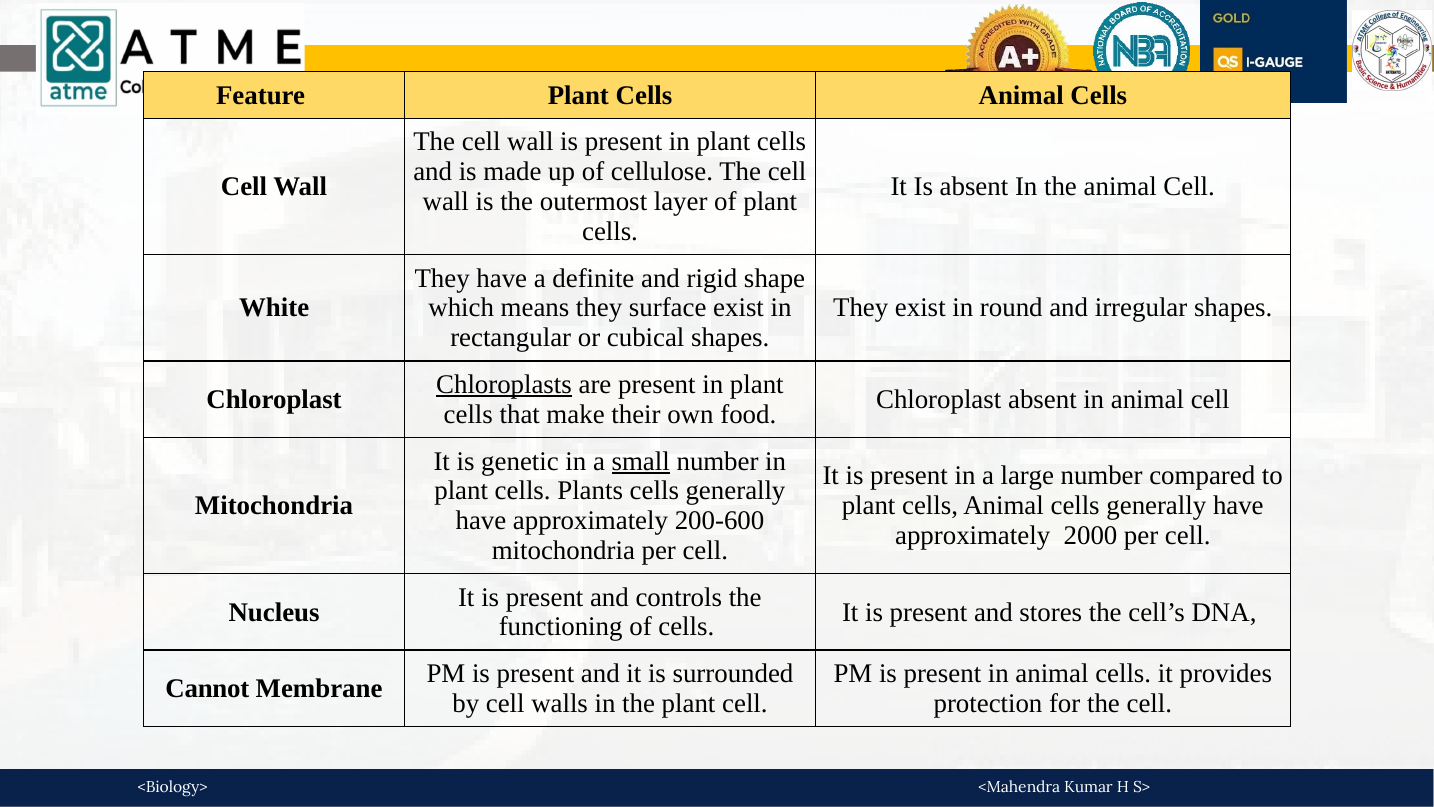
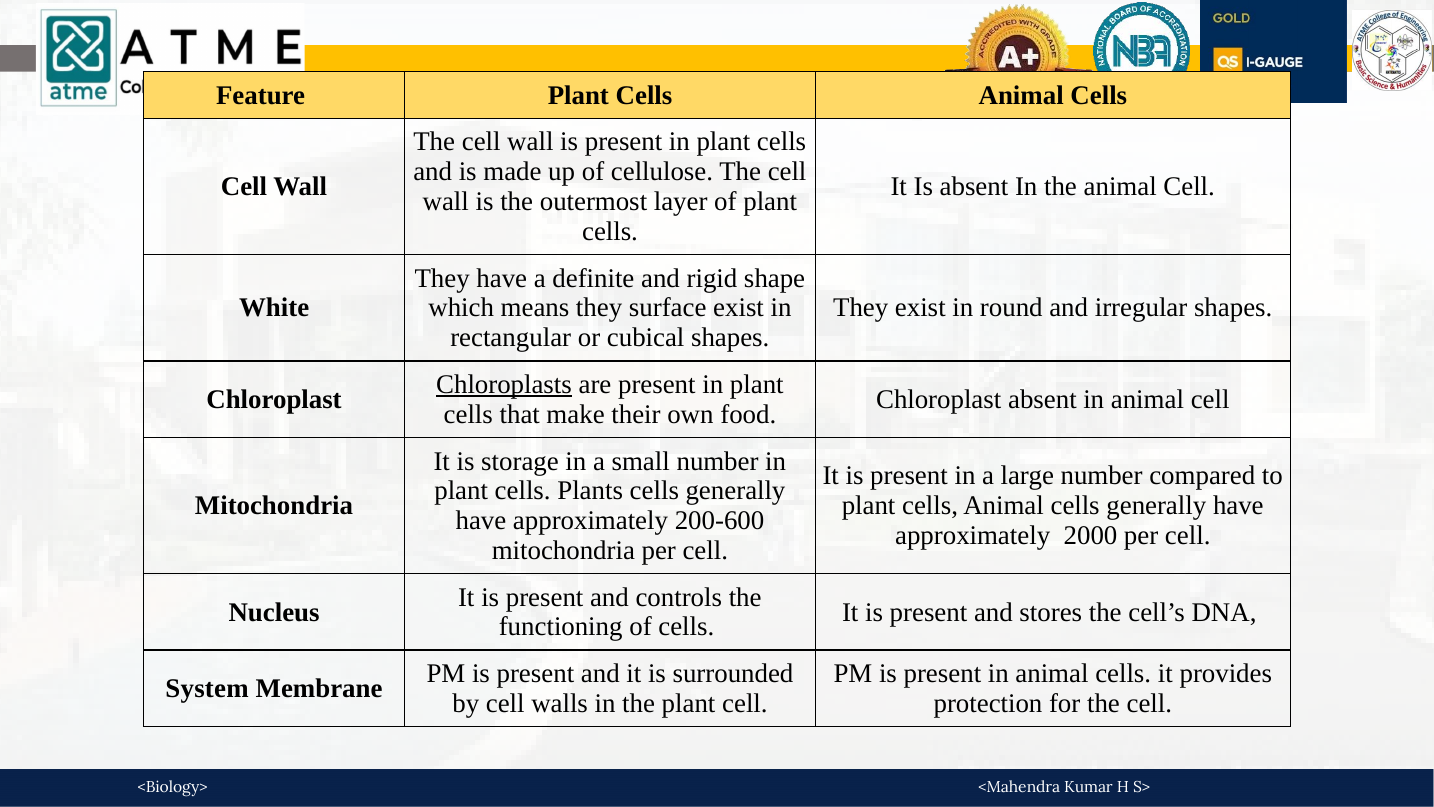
genetic: genetic -> storage (520, 461)
small underline: present -> none (641, 461)
Cannot: Cannot -> System (207, 688)
